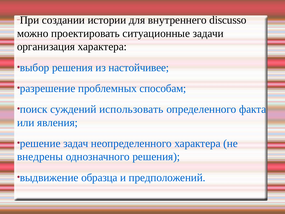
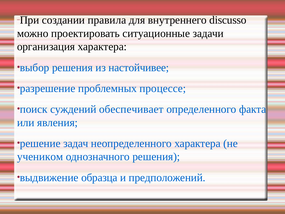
истории: истории -> правила (107, 20)
способам: способам -> процессе (163, 88)
использовать: использовать -> обеспечивает (131, 109)
внедрены: внедрены -> учеником (40, 157)
